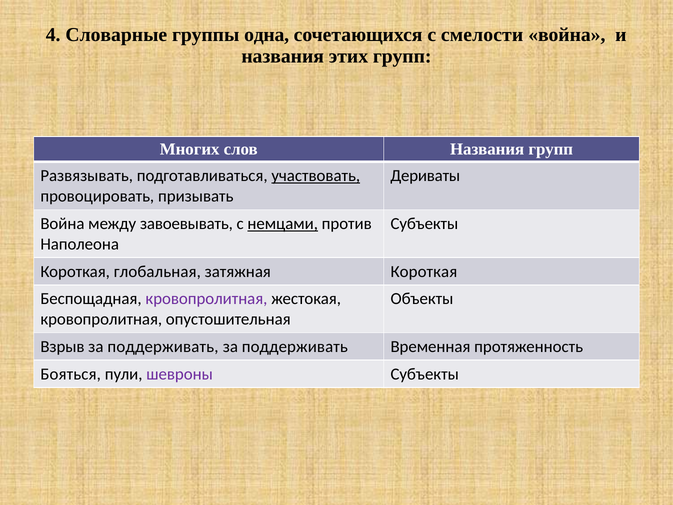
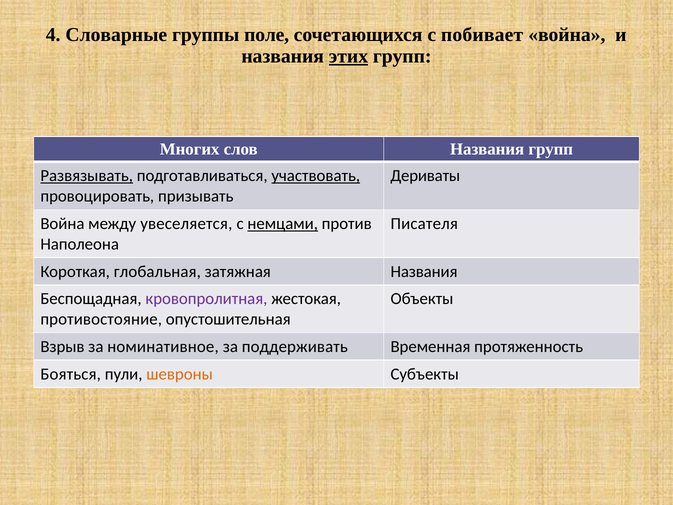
одна: одна -> поле (267, 35)
смелости: смелости -> побивает (482, 35)
этих underline: none -> present (348, 56)
Развязывать underline: none -> present (87, 176)
завоевывать: завоевывать -> увеселяется (186, 224)
Субъекты: Субъекты -> Писателя (424, 224)
затяжная Короткая: Короткая -> Названия (424, 271)
кровопролитная: кровопролитная -> противостояние (101, 319)
поддерживать: поддерживать -> номинативное (163, 346)
шевроны colour: purple -> orange (180, 374)
